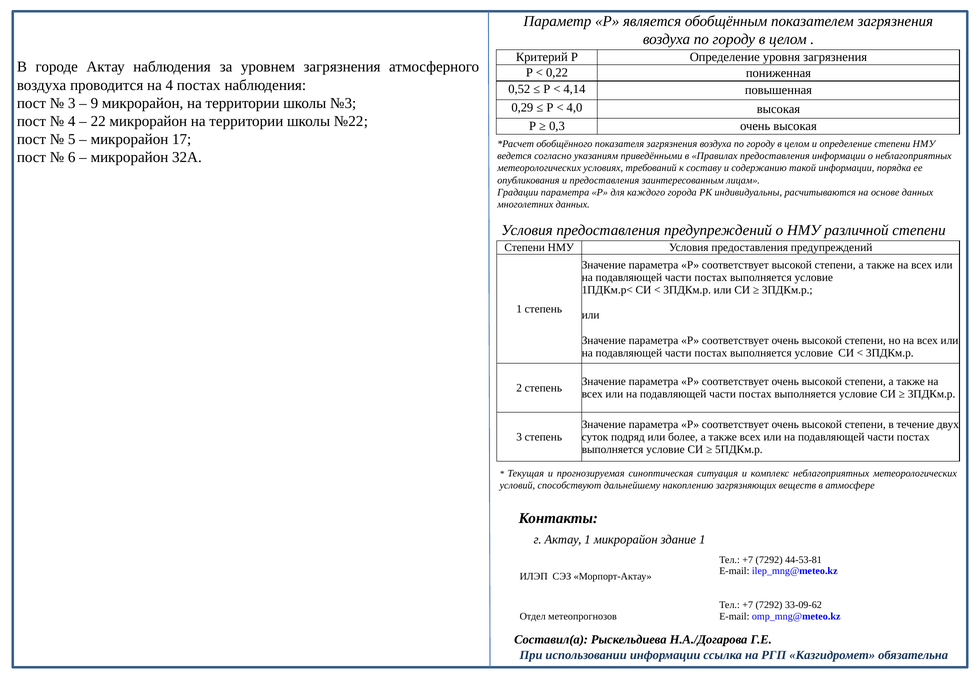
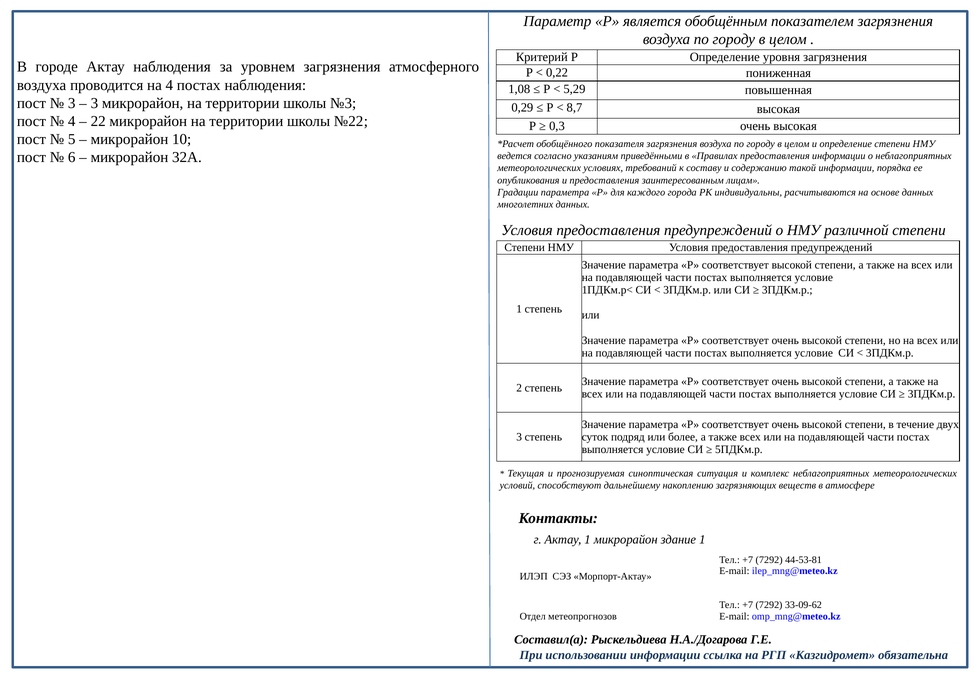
0,52: 0,52 -> 1,08 (519, 89)
4,14: 4,14 -> 5,29 (574, 89)
9: 9 -> 3 (94, 103)
4,0: 4,0 -> 8,7 (574, 107)
17: 17 -> 10 (182, 139)
